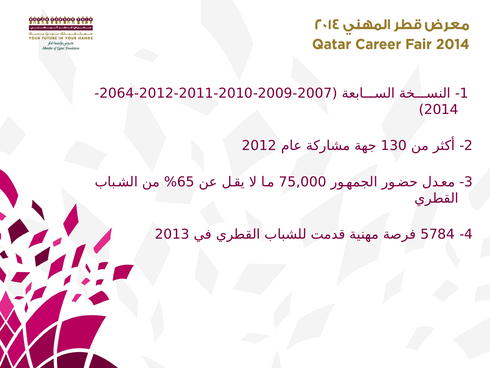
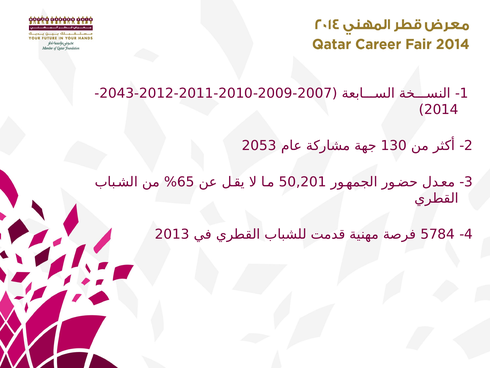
2064: 2064 -> 2043 (117, 93)
2012: 2012 -> 2053 (259, 146)
75,000: 75,000 -> 50,201 (303, 182)
